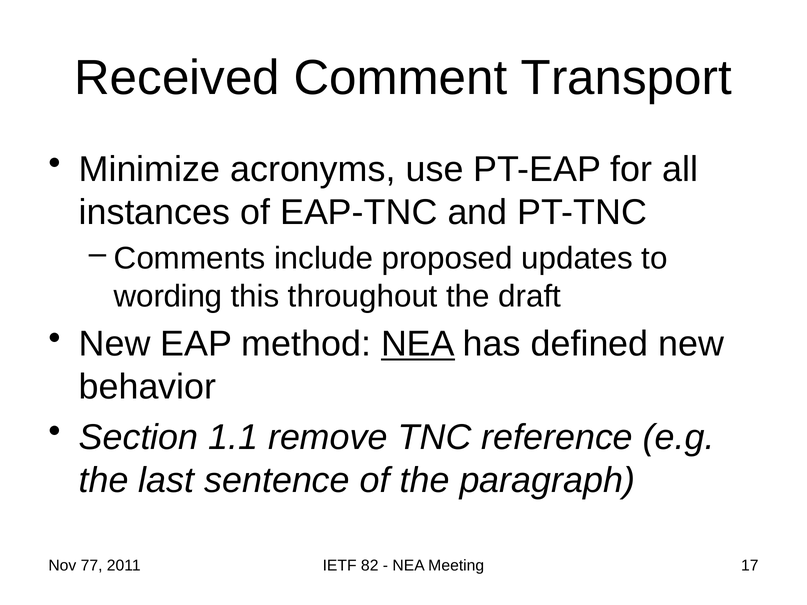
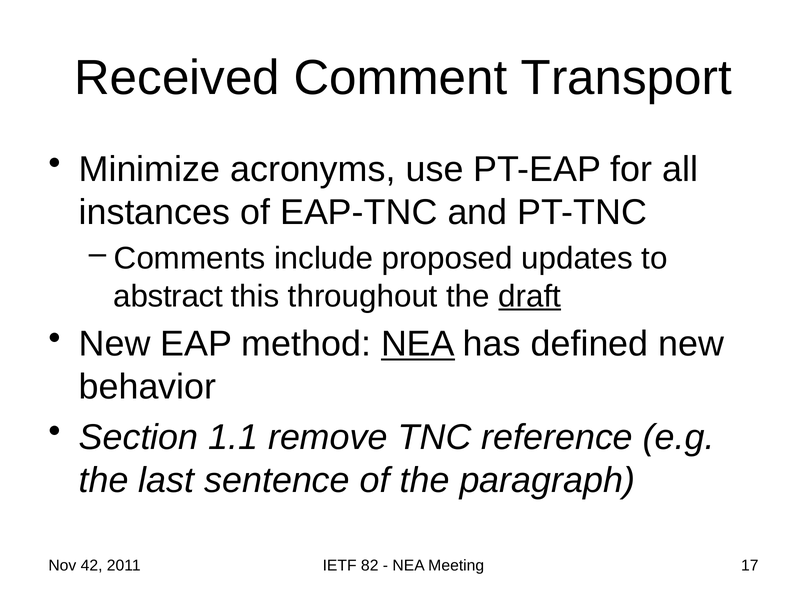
wording: wording -> abstract (168, 296)
draft underline: none -> present (530, 296)
77: 77 -> 42 (92, 566)
